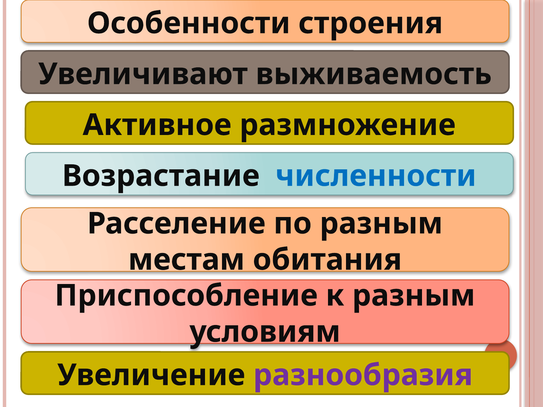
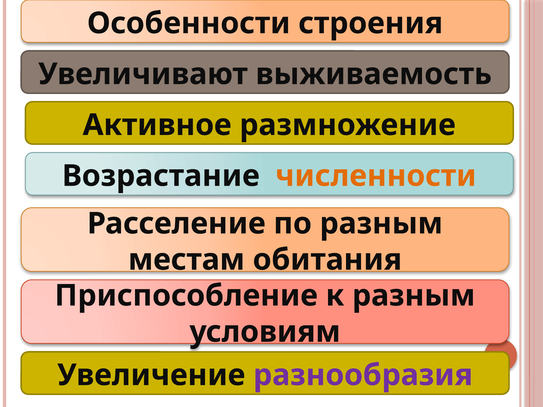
численности colour: blue -> orange (376, 176)
